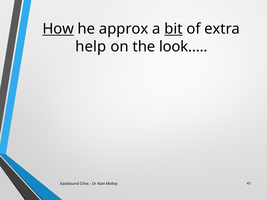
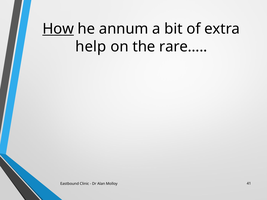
approx: approx -> annum (124, 29)
bit underline: present -> none (173, 29)
look…: look… -> rare… (183, 47)
